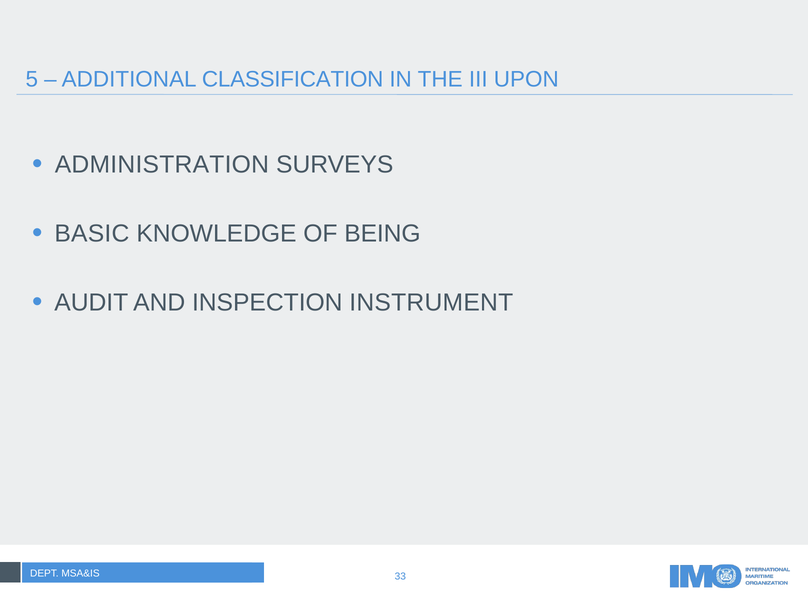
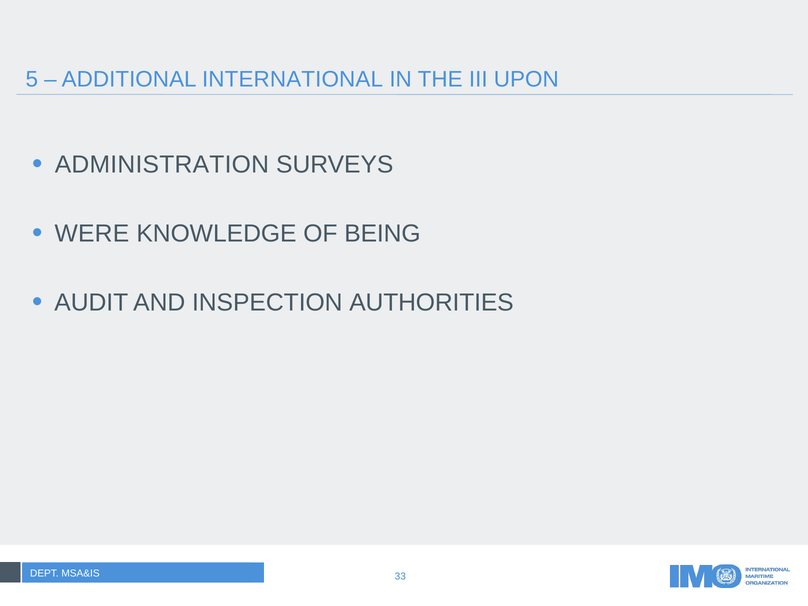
CLASSIFICATION: CLASSIFICATION -> INTERNATIONAL (293, 79)
BASIC: BASIC -> WERE (92, 234)
INSTRUMENT: INSTRUMENT -> AUTHORITIES (431, 303)
